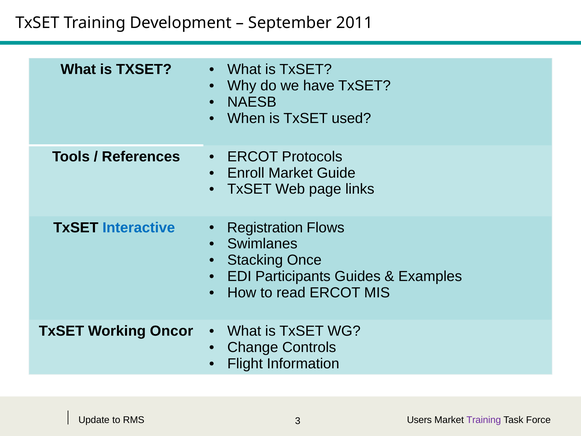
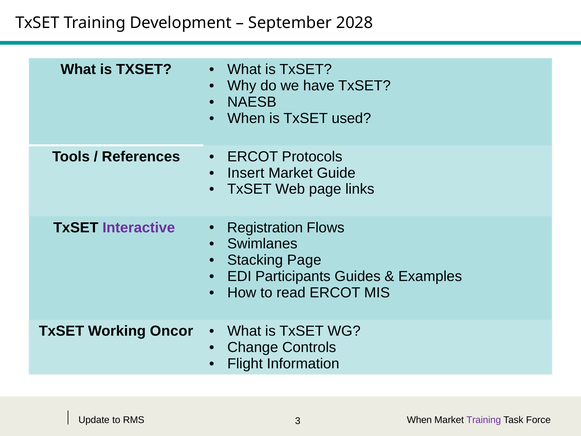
2011: 2011 -> 2028 (355, 23)
Enroll: Enroll -> Insert (246, 173)
Interactive colour: blue -> purple (139, 227)
Stacking Once: Once -> Page (304, 260)
Users: Users -> When (419, 420)
